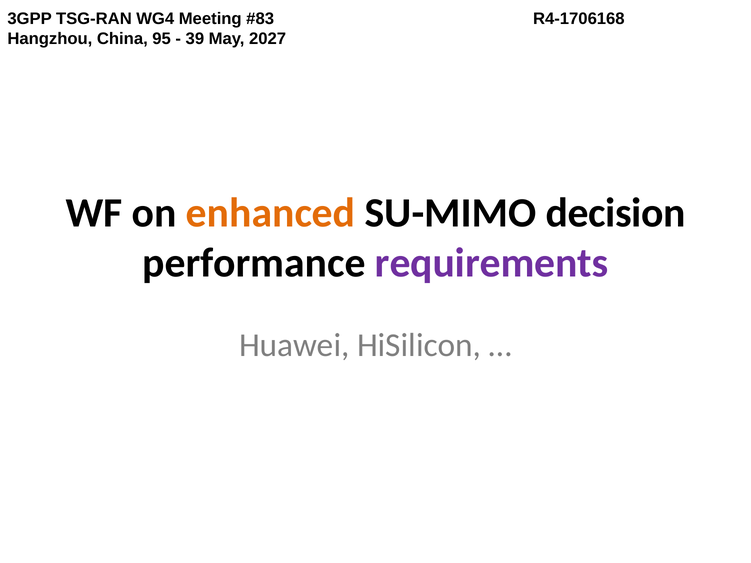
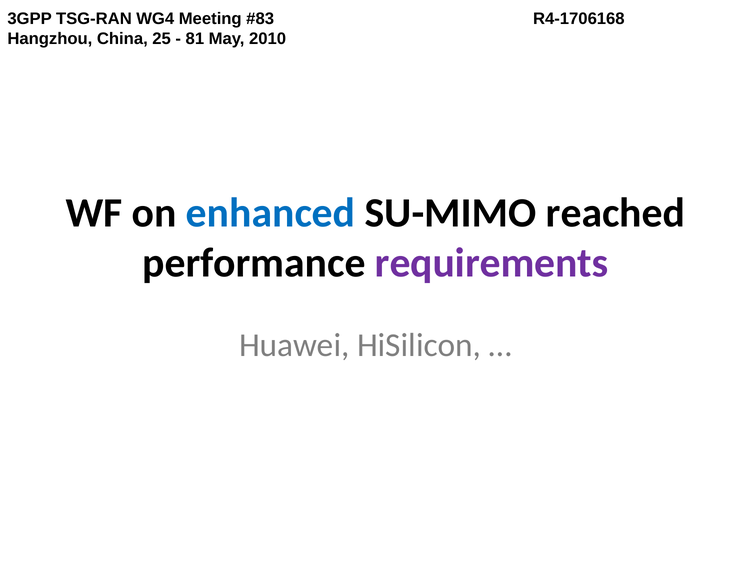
95: 95 -> 25 (162, 39)
39: 39 -> 81 (195, 39)
2027: 2027 -> 2010 (268, 39)
enhanced colour: orange -> blue (271, 213)
decision: decision -> reached (615, 213)
